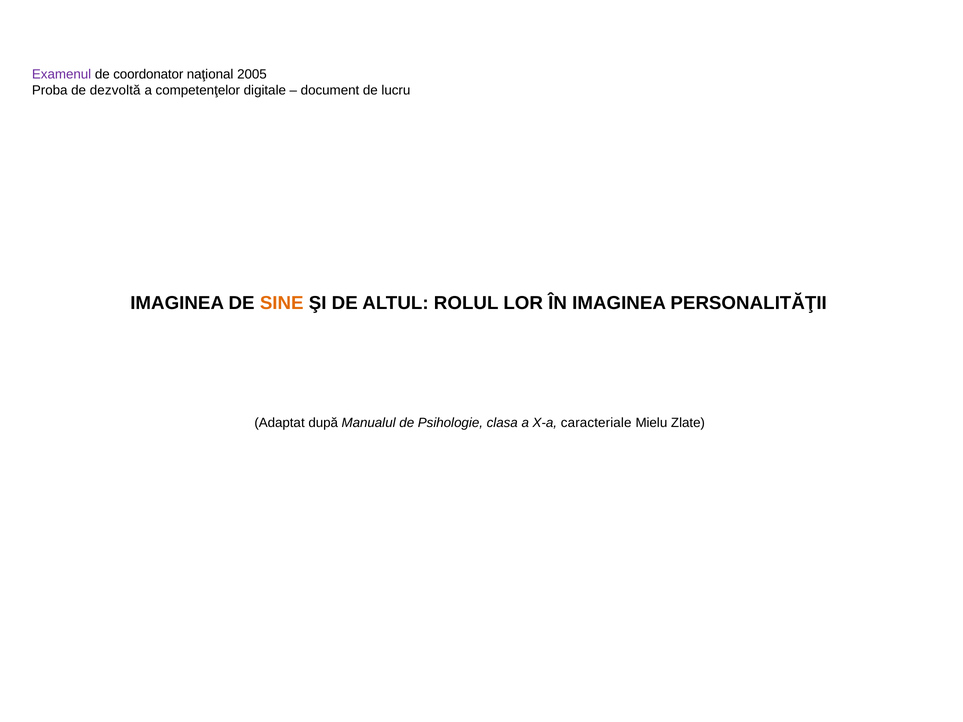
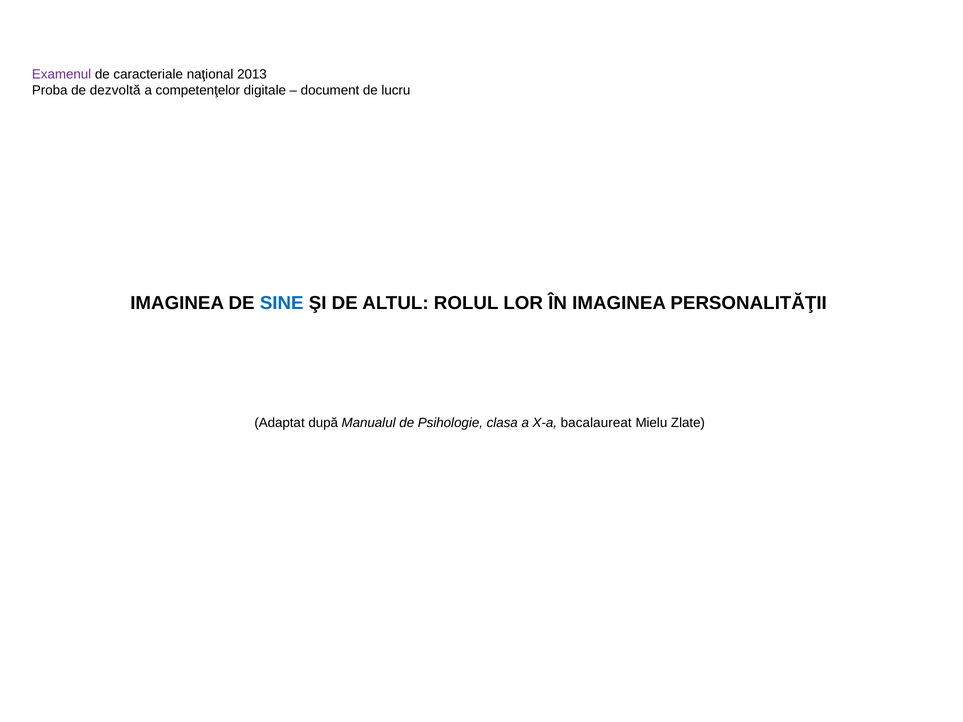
coordonator: coordonator -> caracteriale (148, 74)
2005: 2005 -> 2013 (252, 74)
SINE colour: orange -> blue (282, 303)
caracteriale: caracteriale -> bacalaureat (596, 423)
